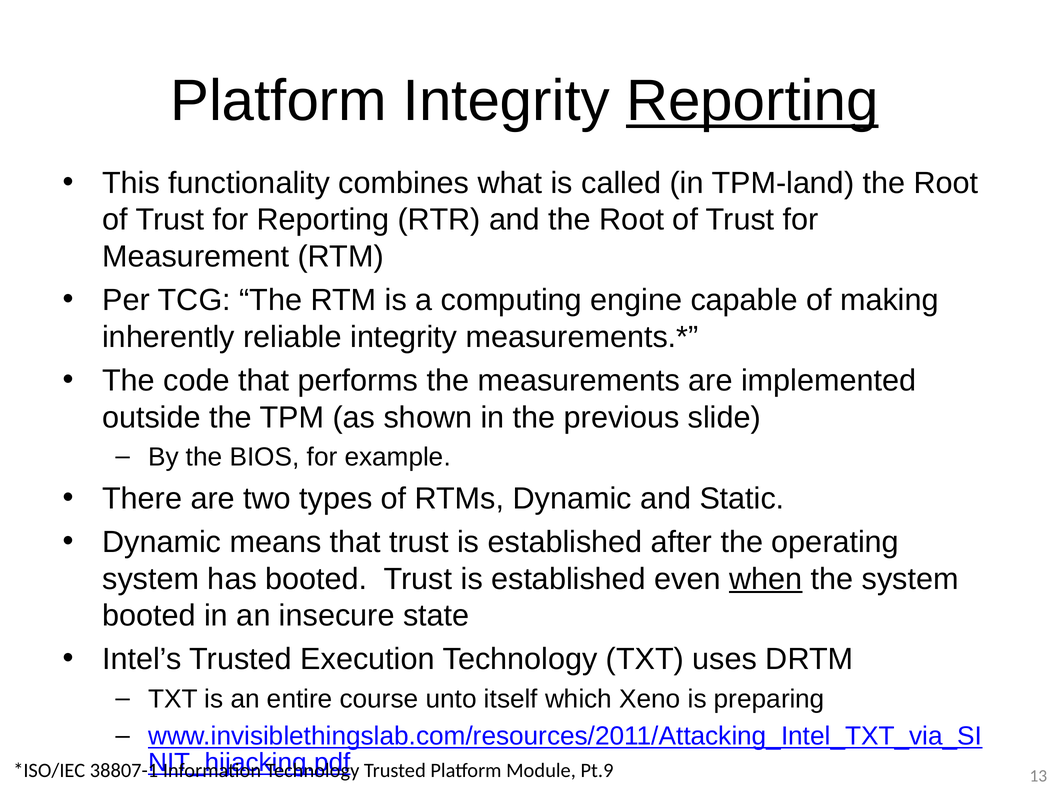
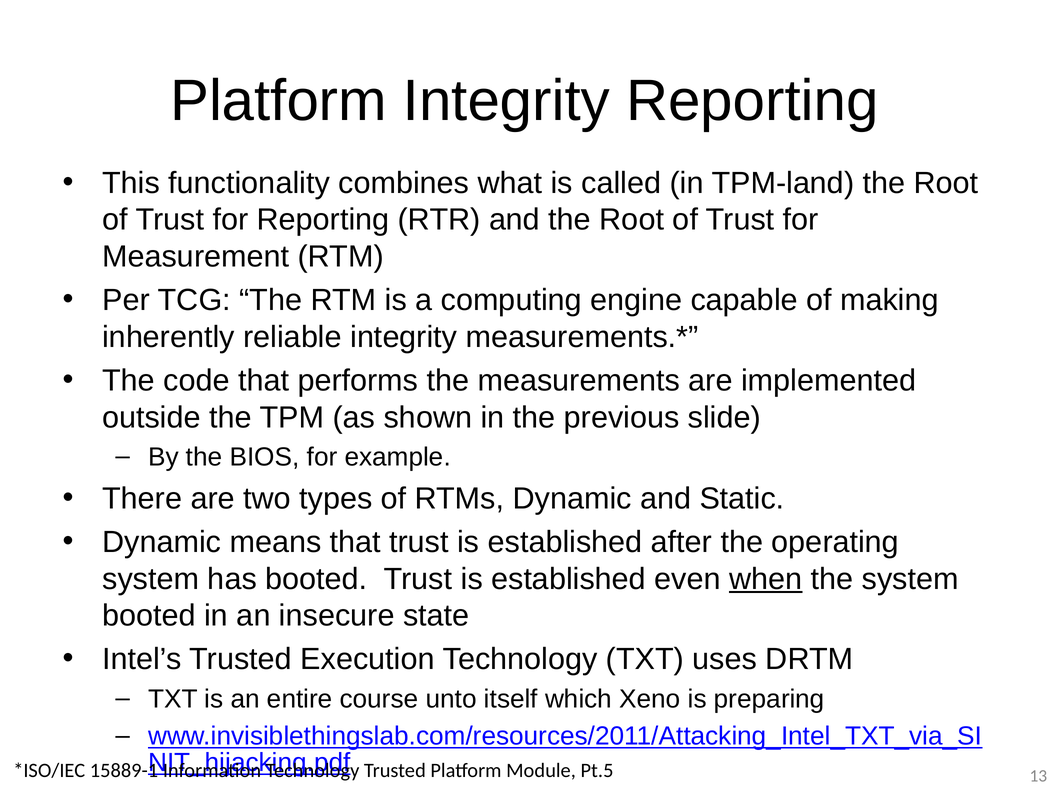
Reporting underline: present -> none (752, 101)
38807-1: 38807-1 -> 15889-1 (124, 770)
Pt.9: Pt.9 -> Pt.5 (597, 770)
